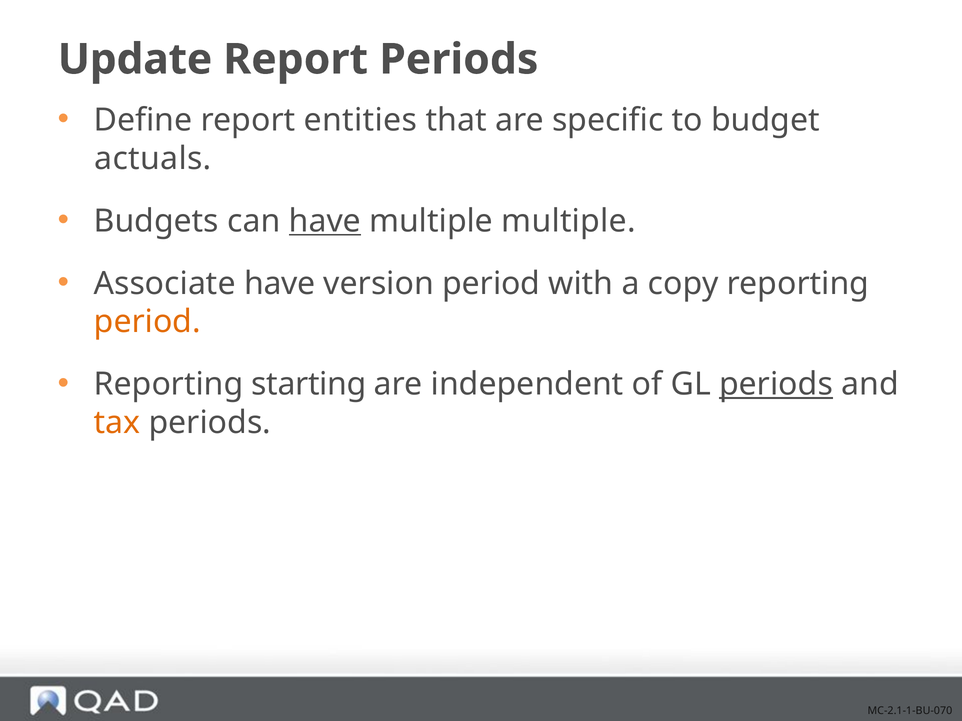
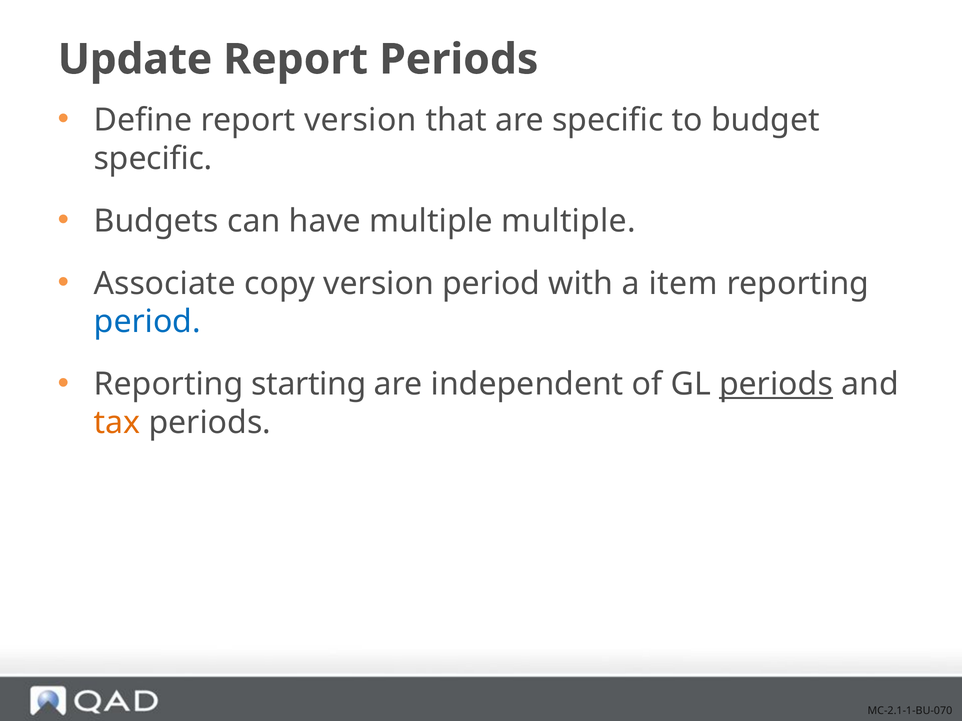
report entities: entities -> version (360, 120)
actuals: actuals -> specific (153, 159)
have underline: present -> none (325, 221)
Associate have: have -> copy (280, 284)
copy: copy -> item (683, 284)
period colour: orange -> blue (147, 322)
